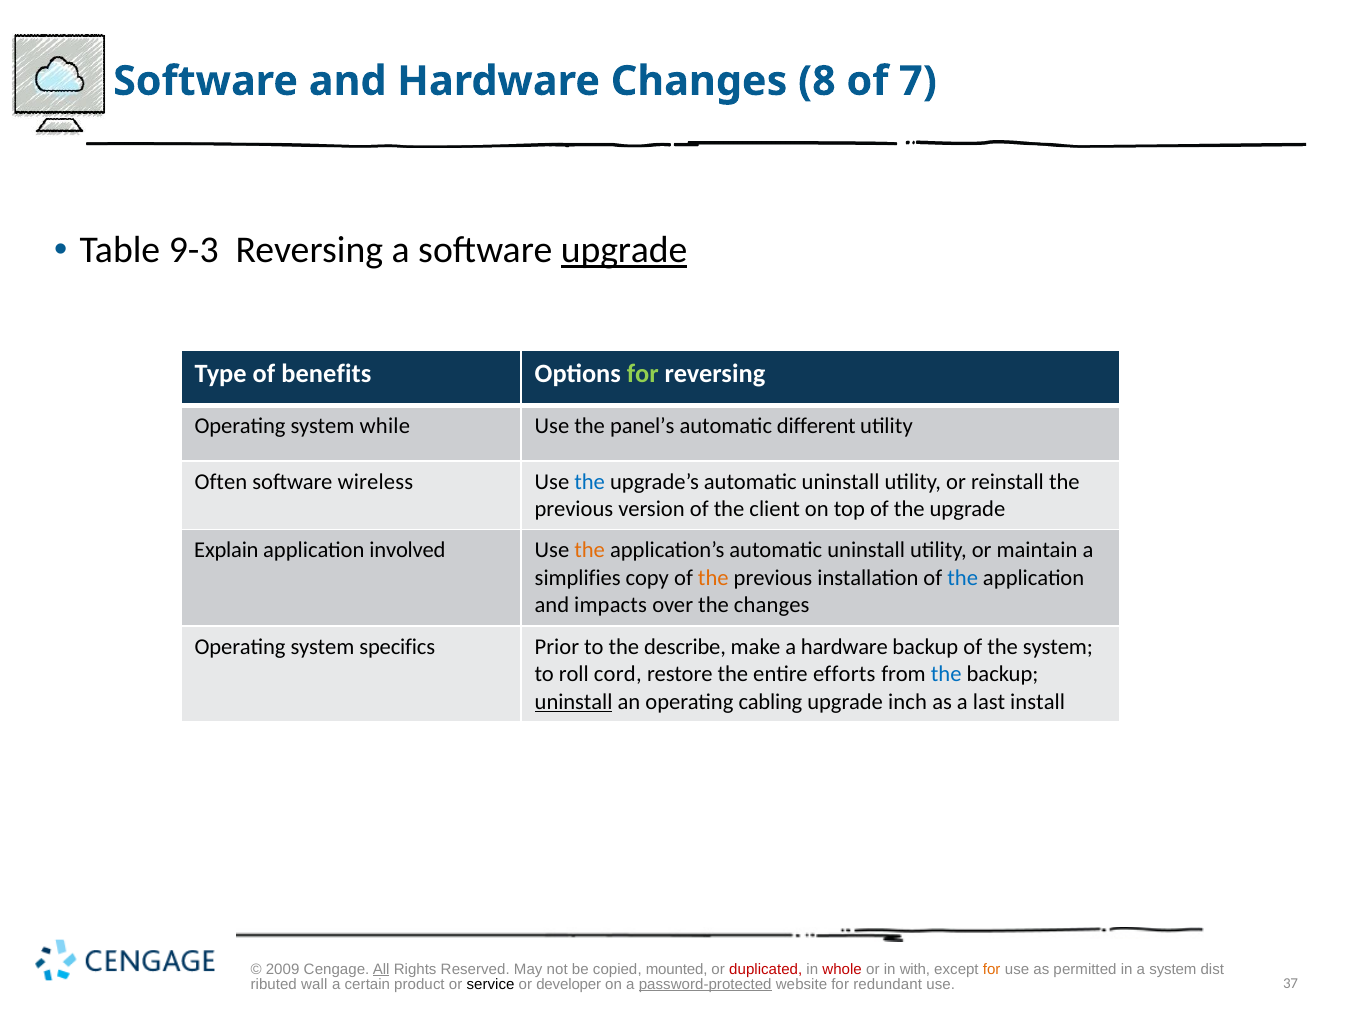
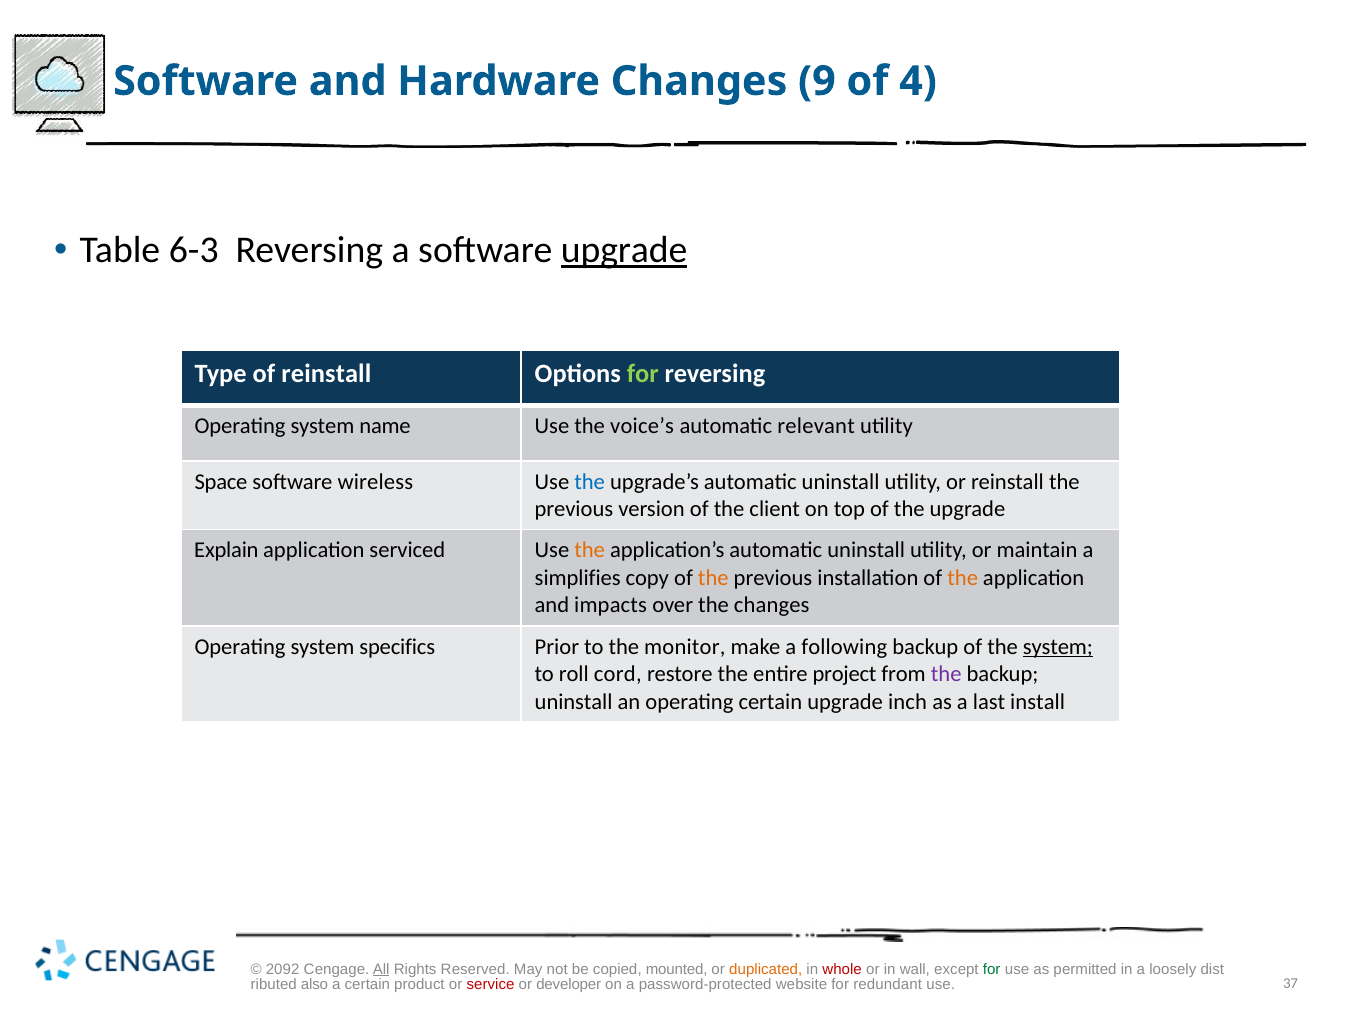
8: 8 -> 9 (817, 81)
7: 7 -> 4 (918, 81)
9-3: 9-3 -> 6-3 (194, 250)
of benefits: benefits -> reinstall (326, 374)
while: while -> name (385, 426)
panel’s: panel’s -> voice’s (642, 426)
different: different -> relevant (816, 426)
Often: Often -> Space (221, 481)
involved: involved -> serviced (407, 550)
the colour: blue -> orange (963, 578)
describe: describe -> monitor (685, 647)
a hardware: hardware -> following (844, 647)
system underline: none -> present (1058, 647)
efforts: efforts -> project (845, 674)
the colour: blue -> purple (946, 674)
uninstall underline: present -> none (574, 702)
operating cabling: cabling -> certain (770, 702)
2009: 2009 -> 2092 (283, 969)
duplicated colour: red -> orange (766, 969)
with: with -> wall (915, 969)
for colour: orange -> green (992, 969)
a system: system -> loosely (1173, 969)
wall: wall -> also (315, 984)
service colour: black -> red (491, 984)
password-protected underline: present -> none (705, 984)
